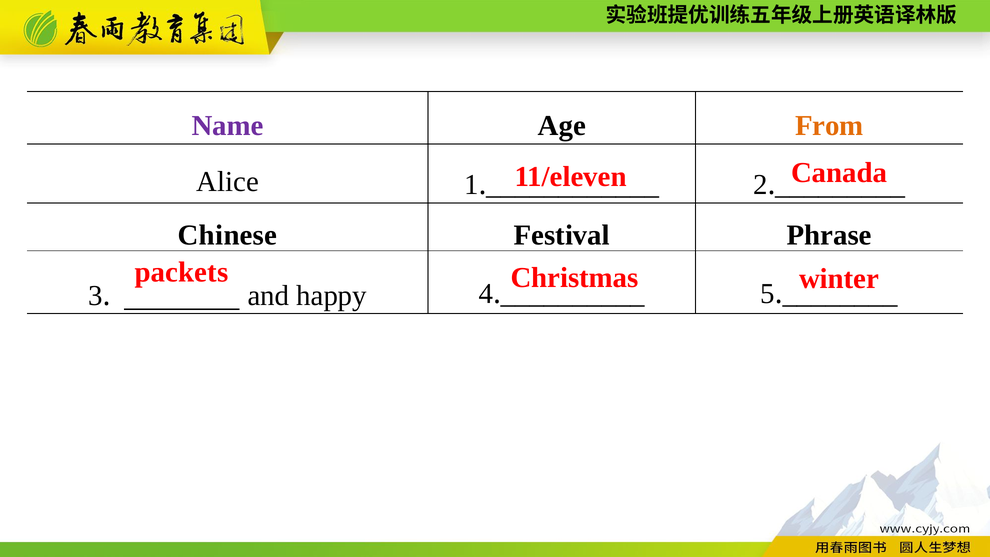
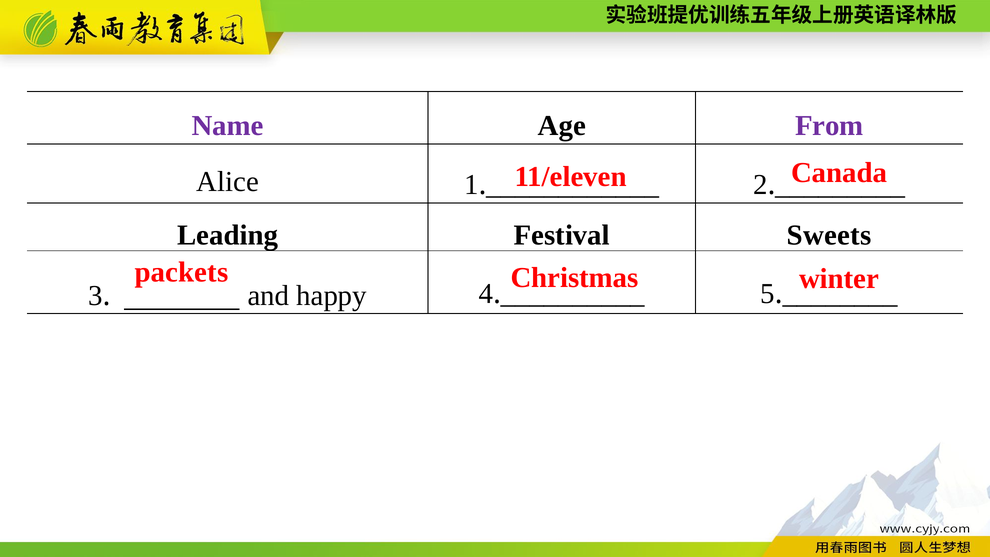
From colour: orange -> purple (829, 126)
Chinese: Chinese -> Leading (228, 235)
Phrase: Phrase -> Sweets (829, 235)
